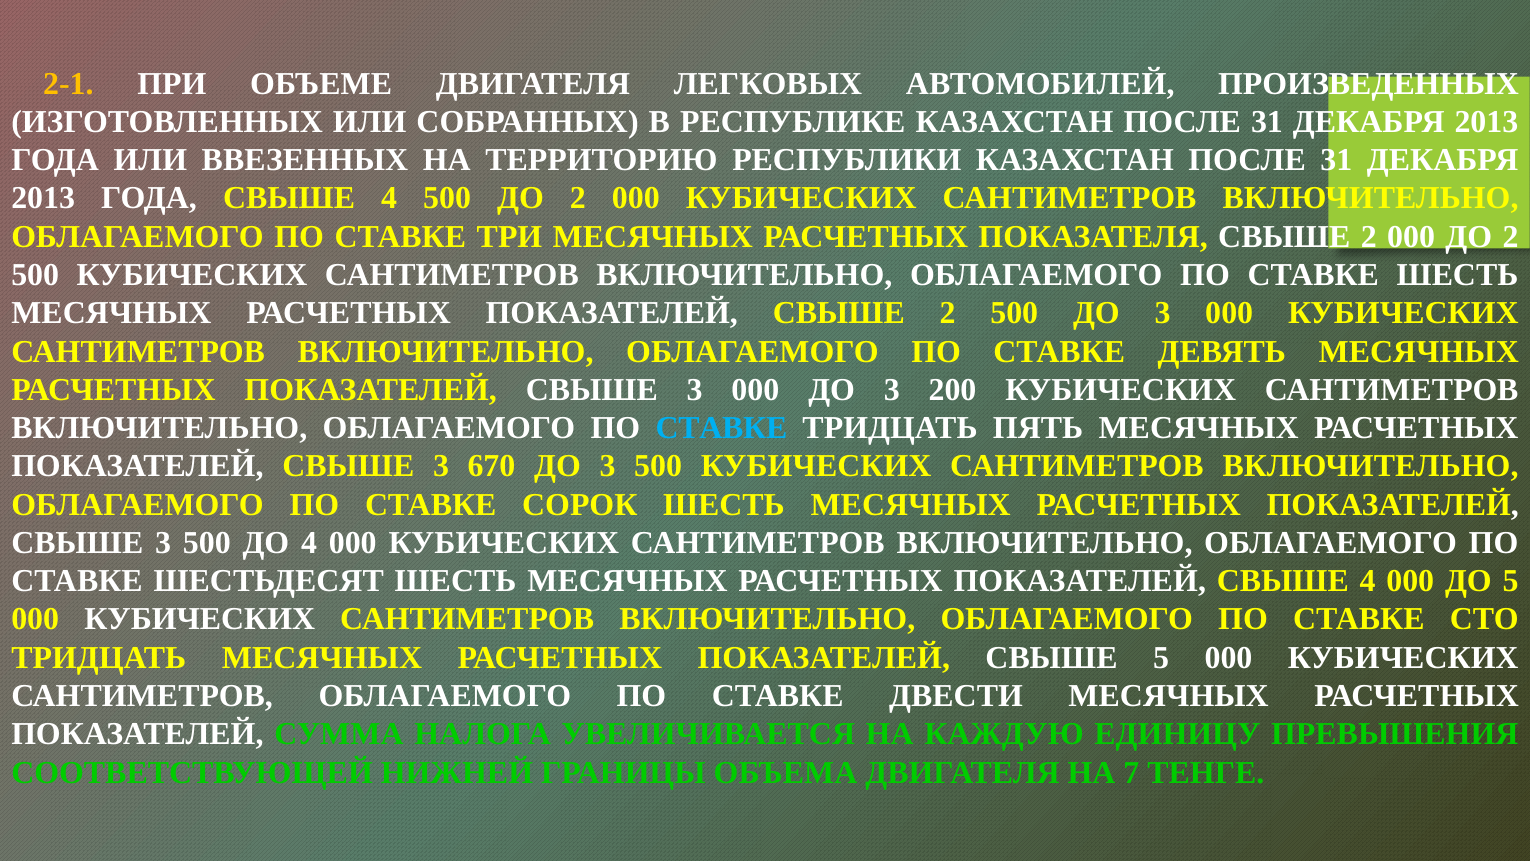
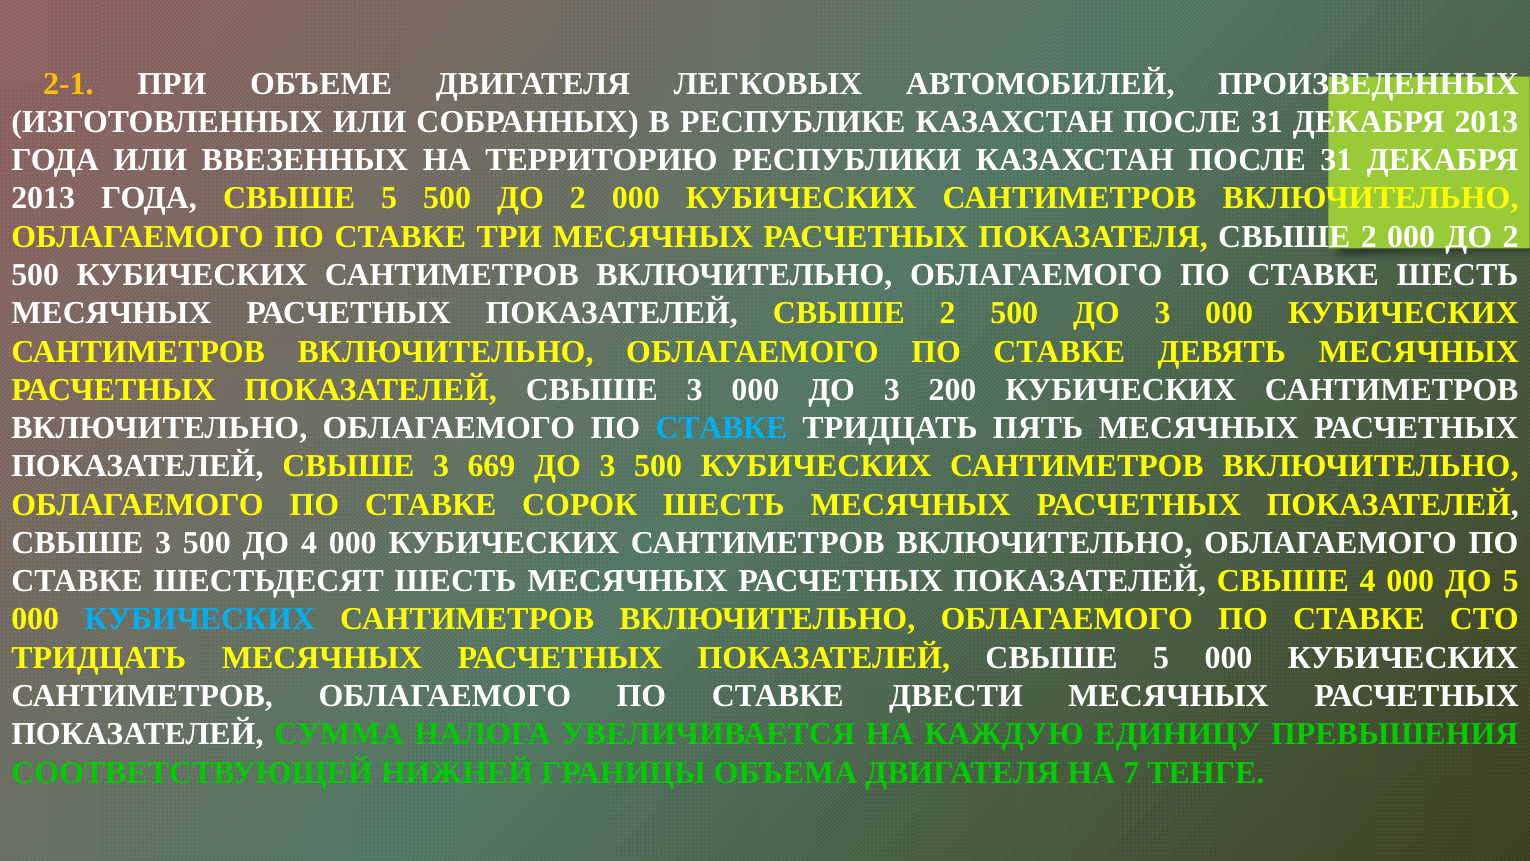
ГОДА СВЫШЕ 4: 4 -> 5 (389, 198)
670: 670 -> 669 (491, 466)
КУБИЧЕСКИХ colour: white -> light blue (200, 619)
